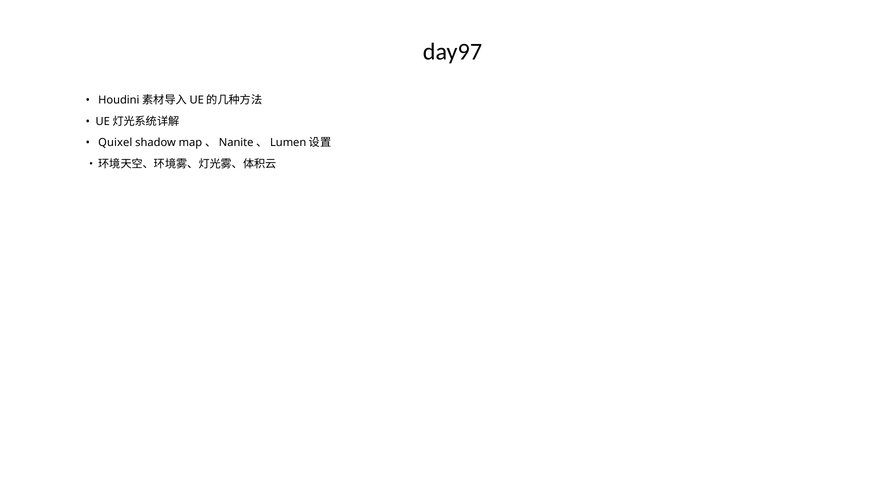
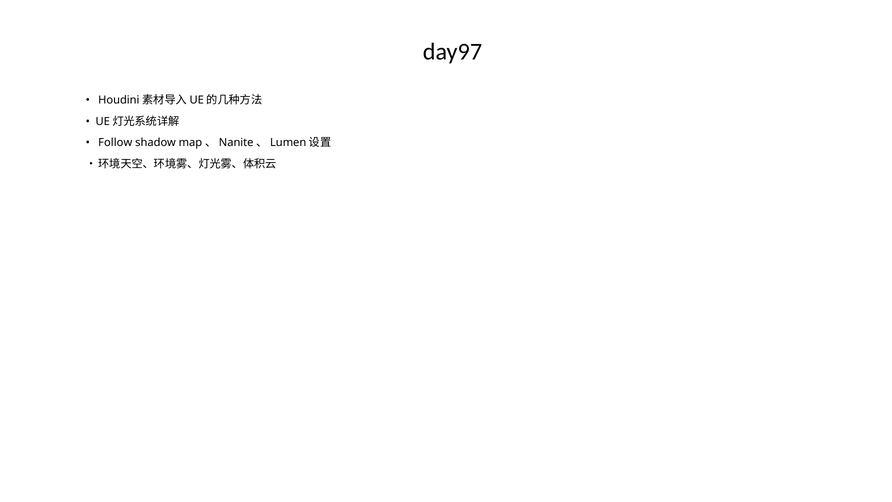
Quixel: Quixel -> Follow (115, 143)
